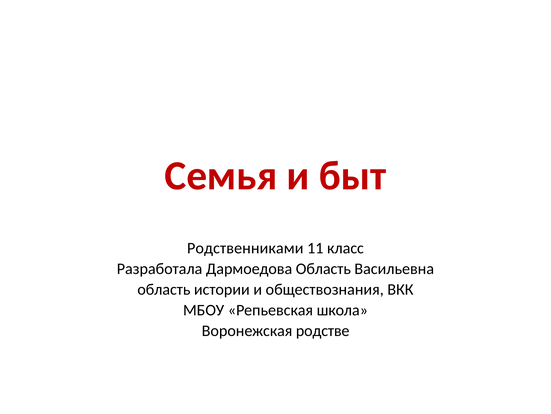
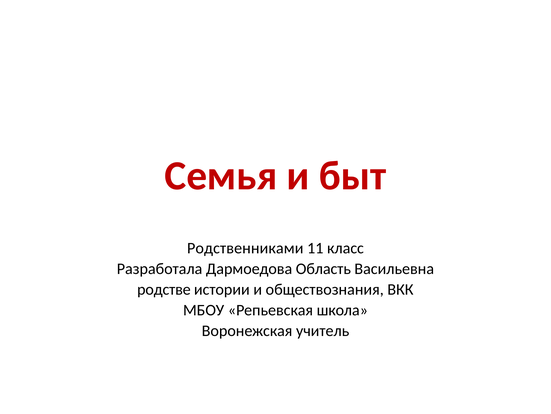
область: область -> родстве (164, 289)
родстве: родстве -> учитель (323, 330)
